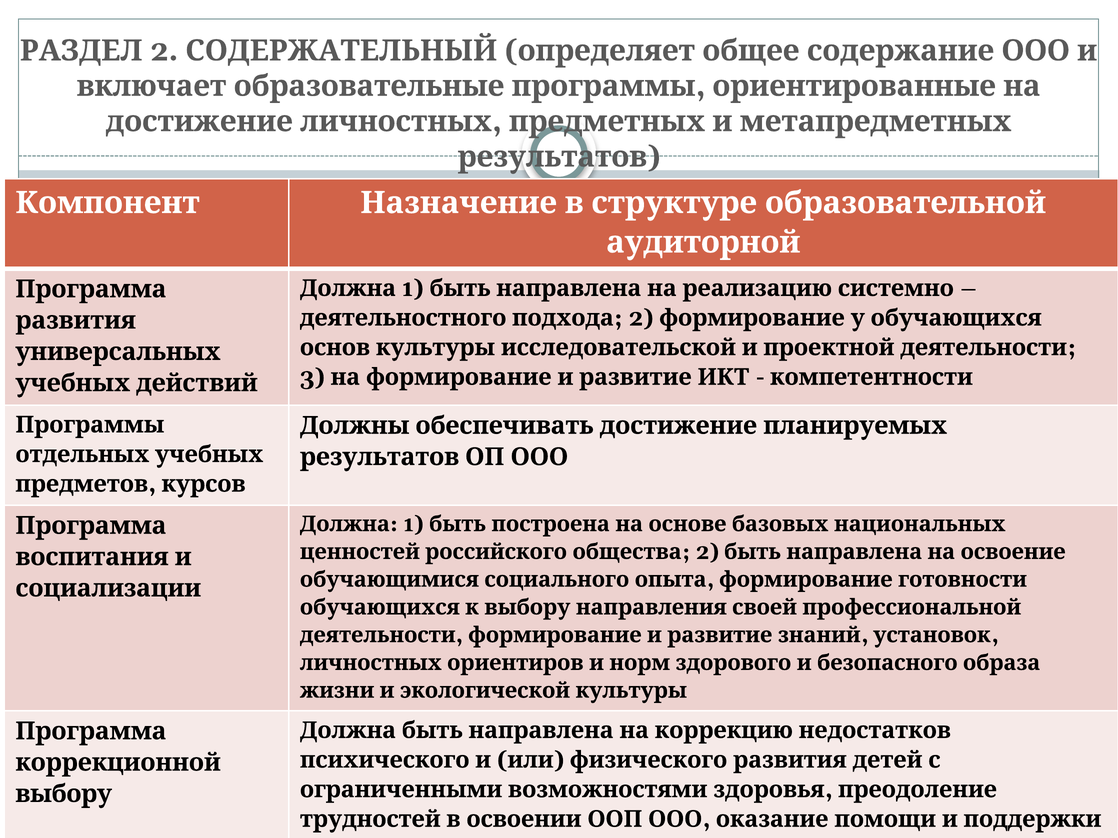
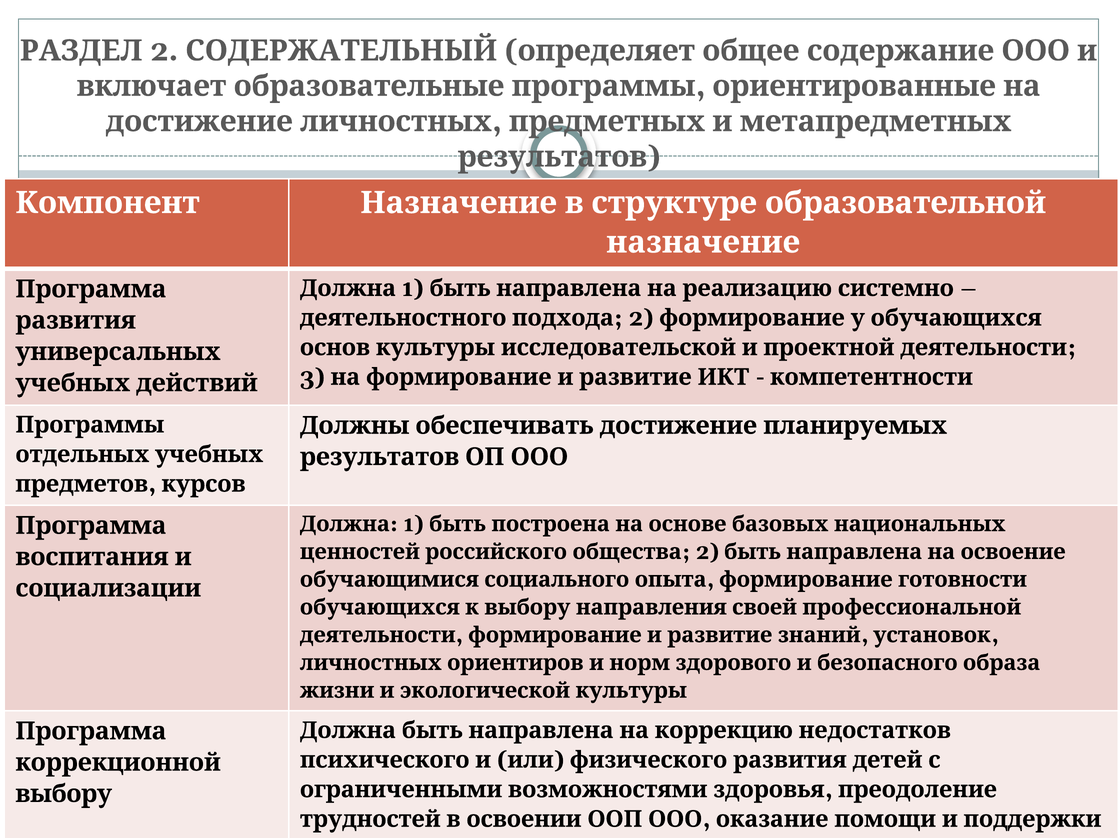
аудиторной: аудиторной -> назначение (703, 242)
